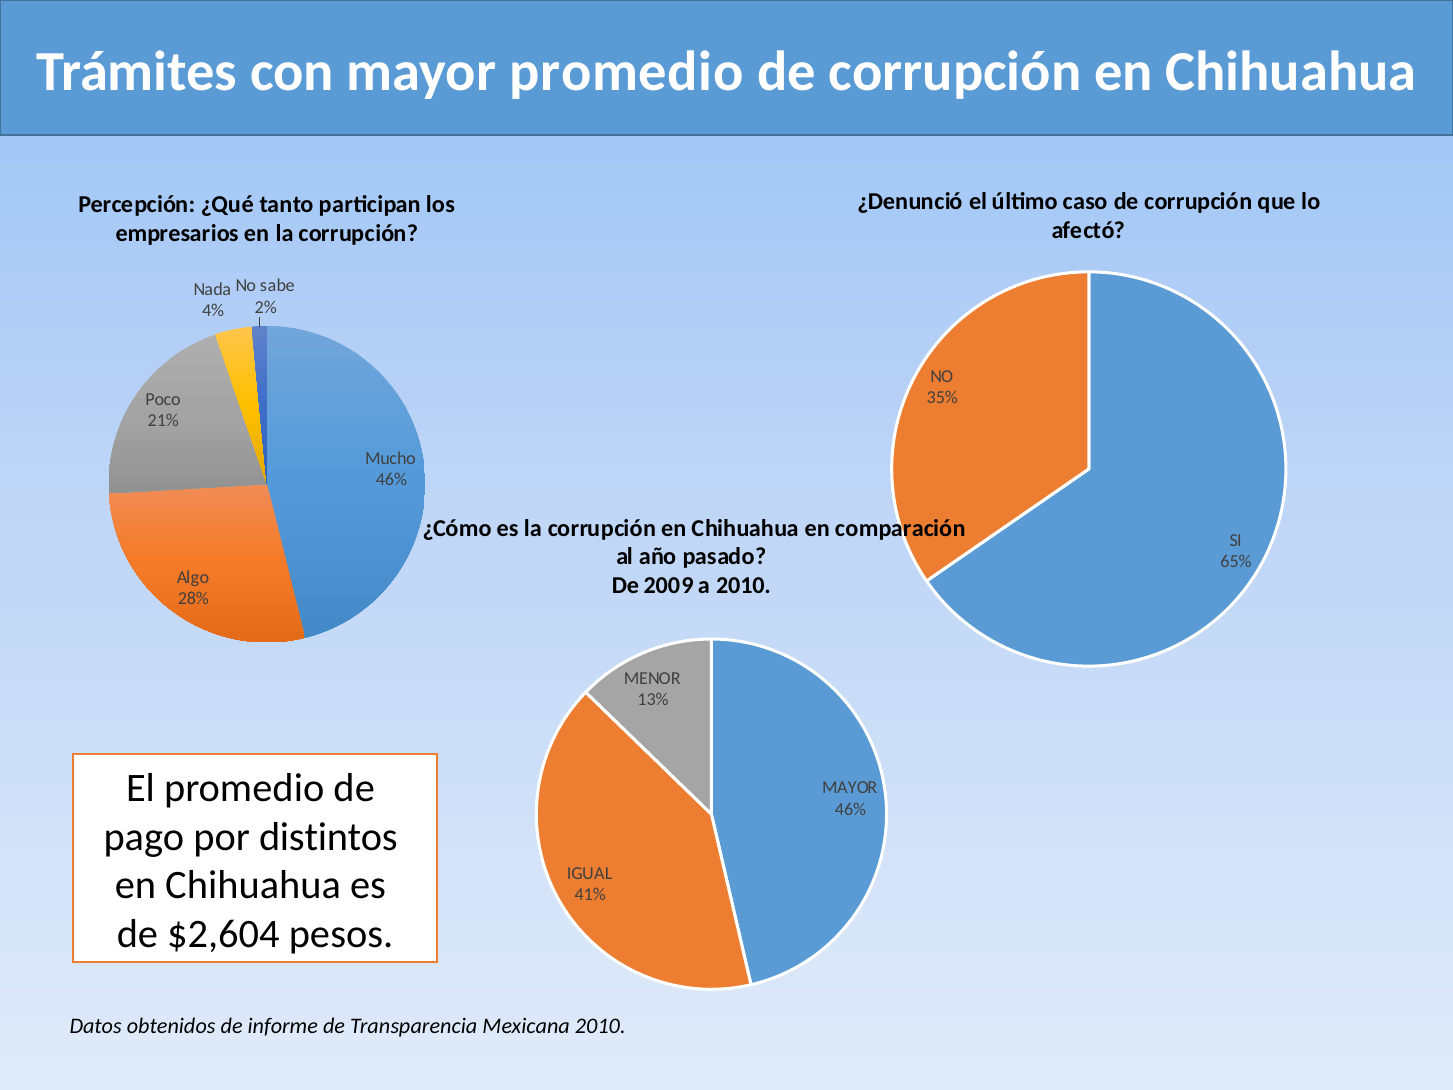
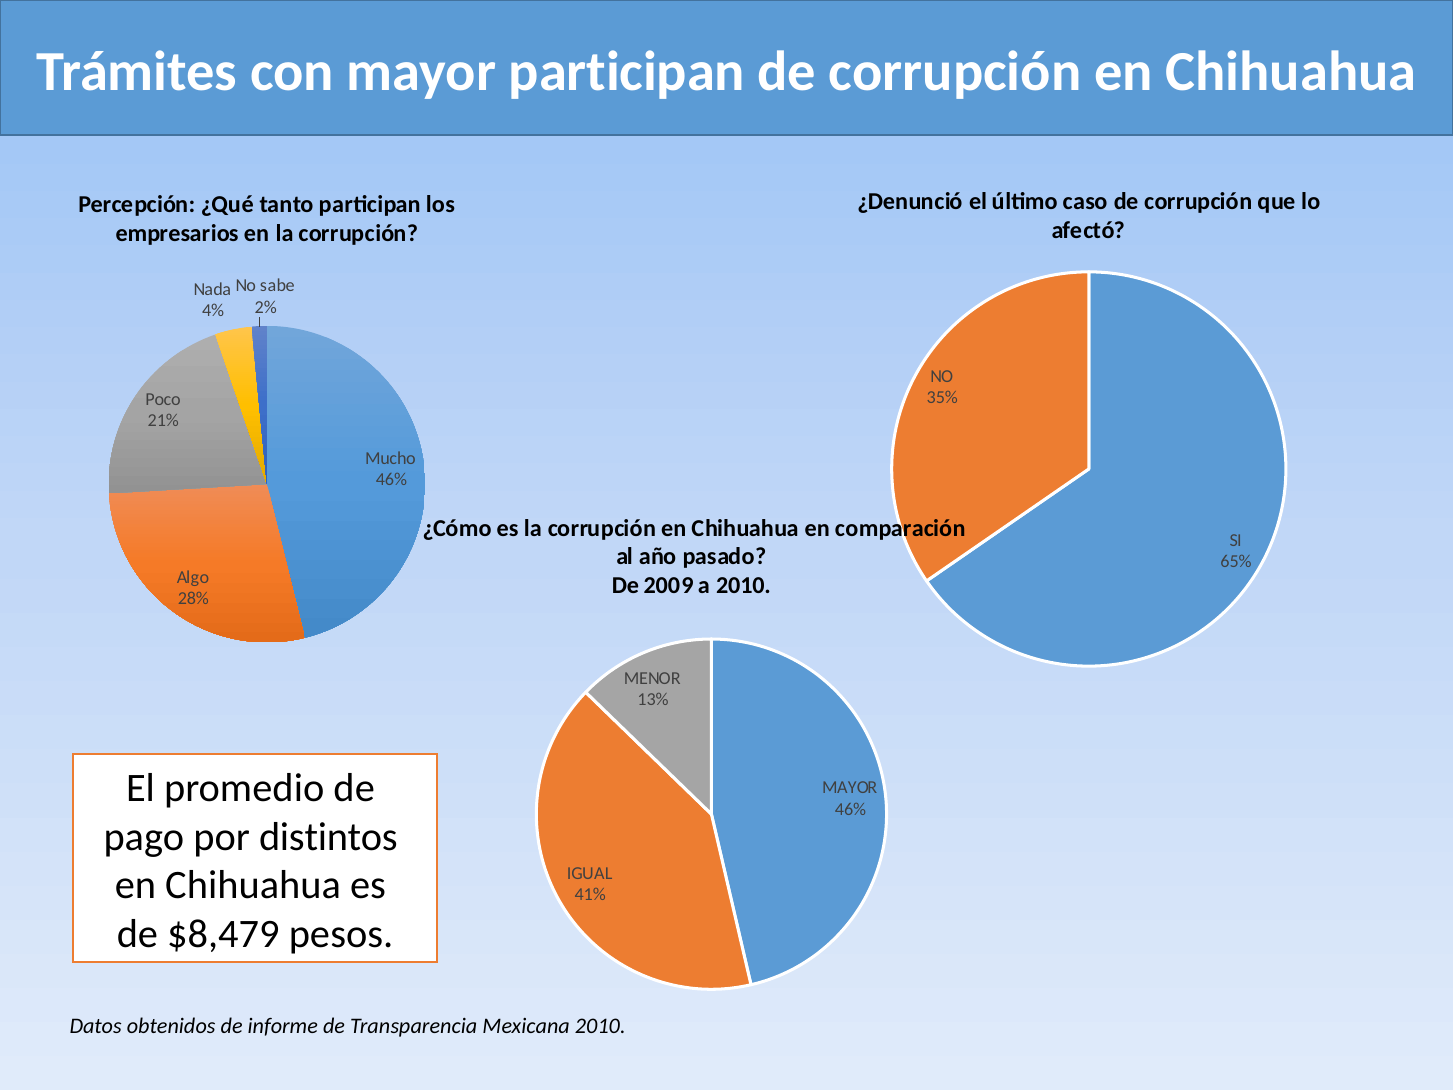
mayor promedio: promedio -> participan (627, 72)
$2,604: $2,604 -> $8,479 (223, 934)
